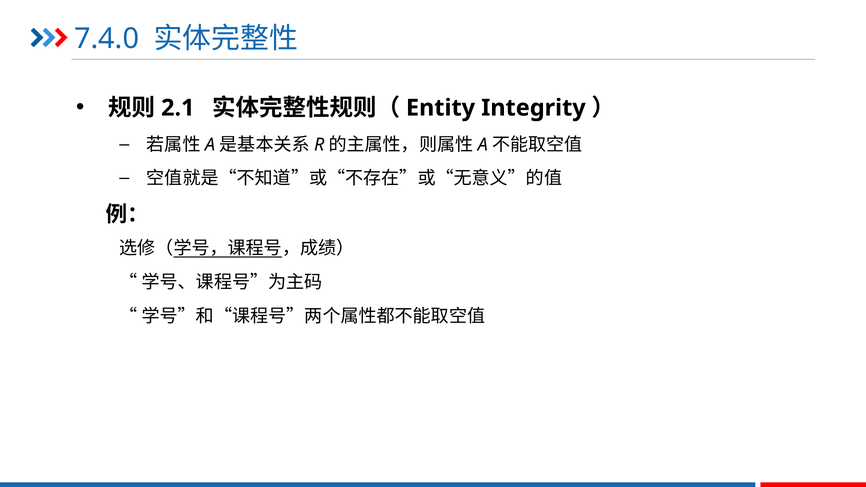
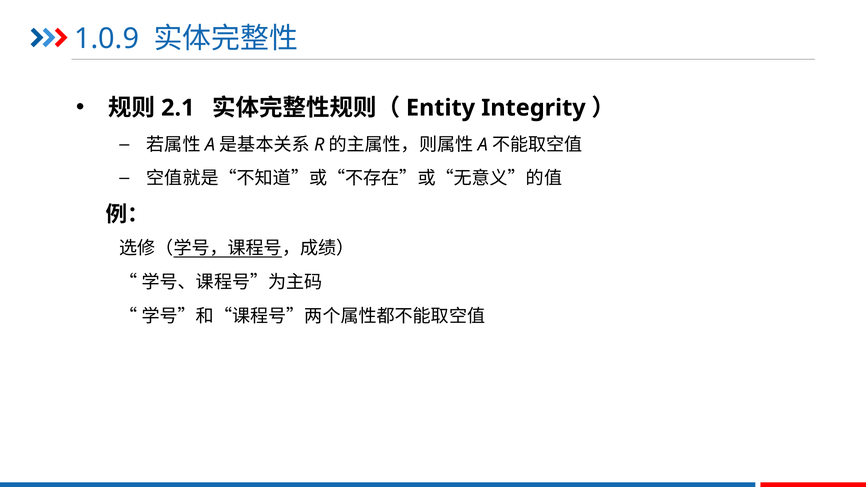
7.4.0: 7.4.0 -> 1.0.9 (107, 39)
